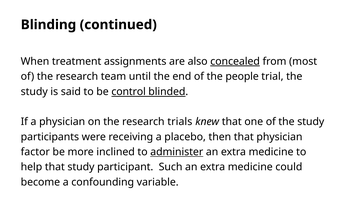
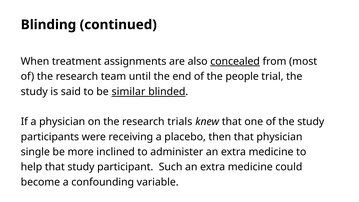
control: control -> similar (128, 92)
factor: factor -> single (35, 152)
administer underline: present -> none (177, 152)
